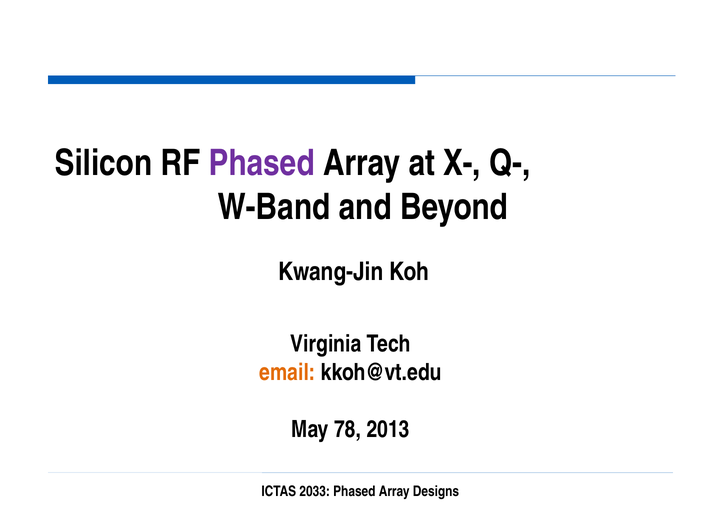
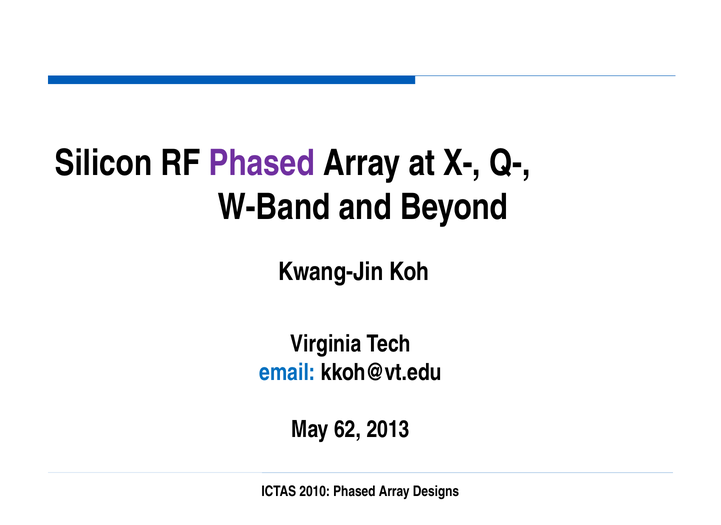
email colour: orange -> blue (287, 372)
78: 78 -> 62 (348, 429)
2033: 2033 -> 2010 (315, 491)
